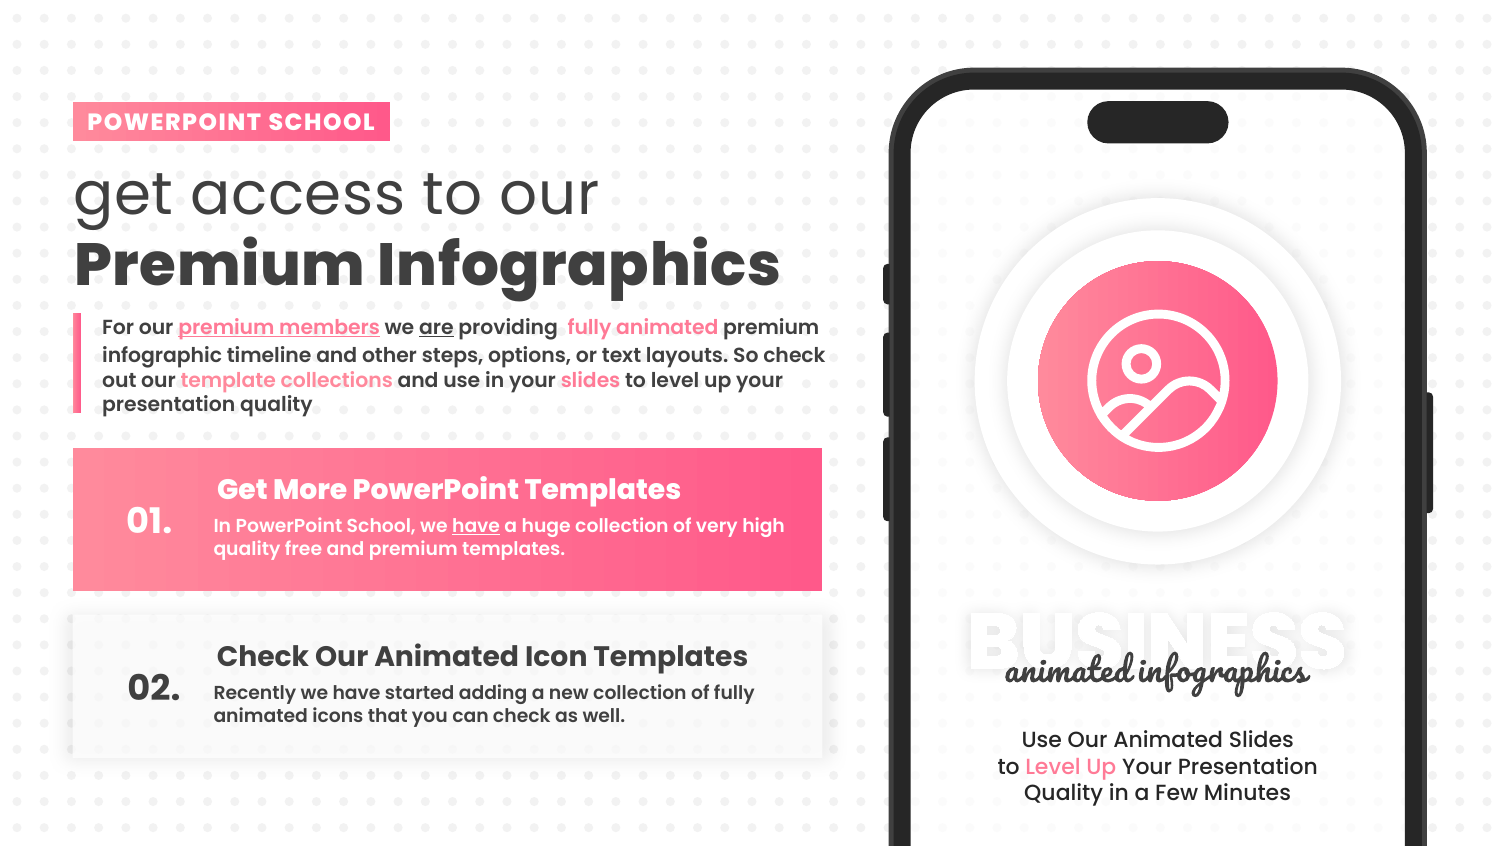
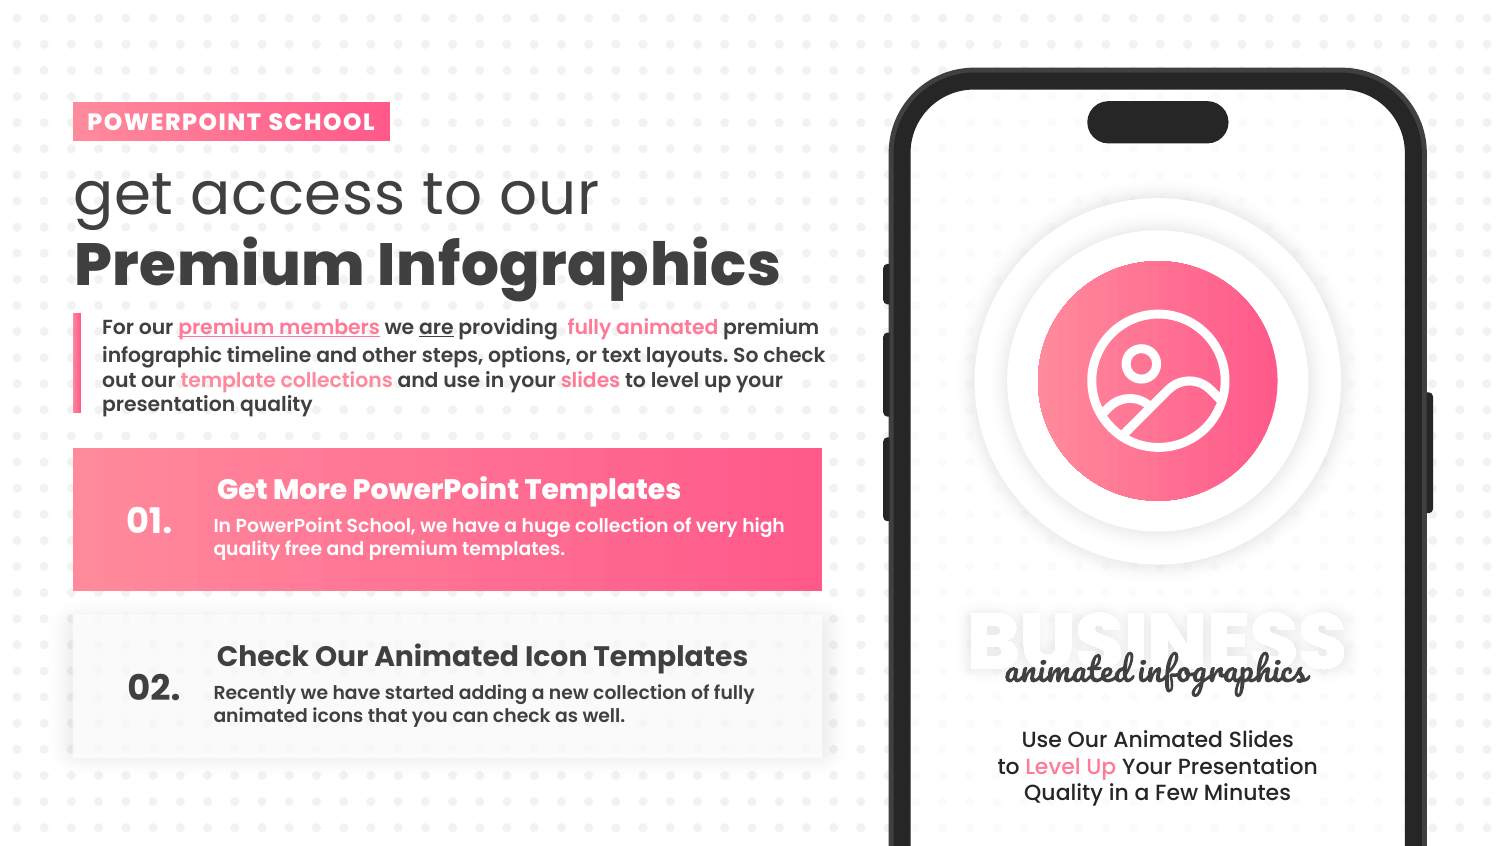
have underline: present -> none (476, 526)
